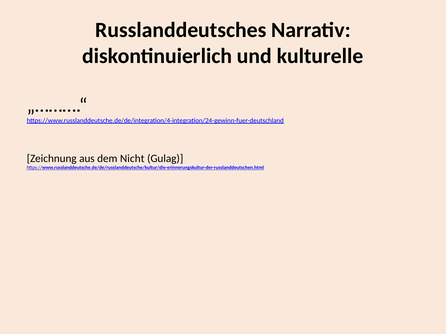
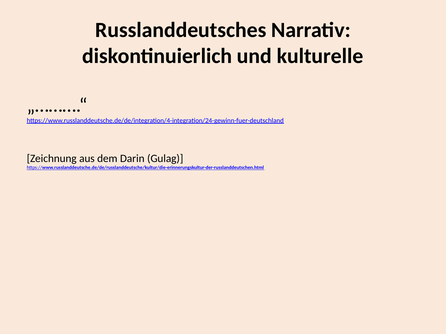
Nicht: Nicht -> Darin (132, 159)
